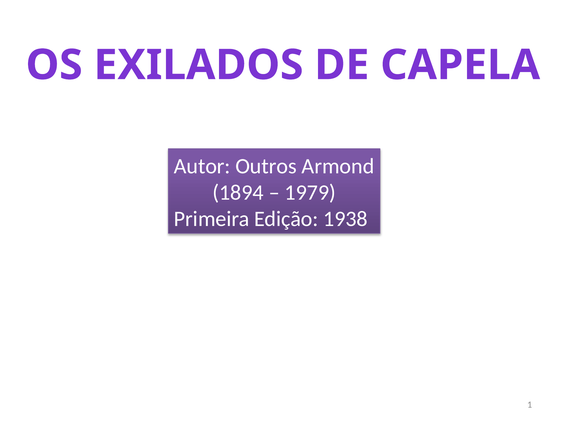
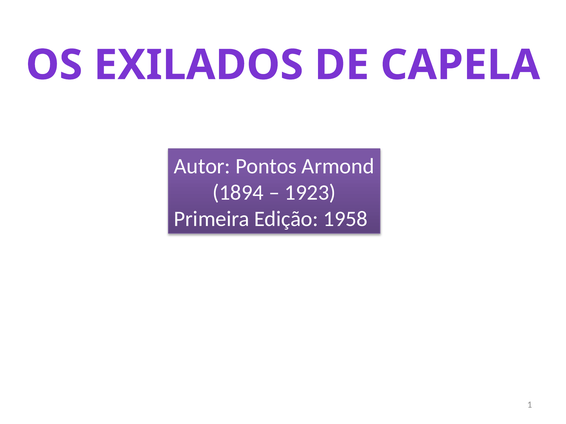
Outros: Outros -> Pontos (266, 166)
1979: 1979 -> 1923 (310, 193)
1938: 1938 -> 1958 (346, 219)
